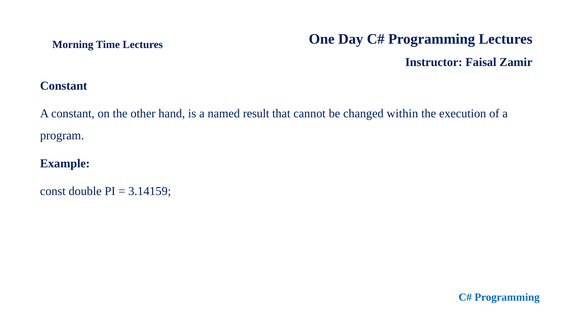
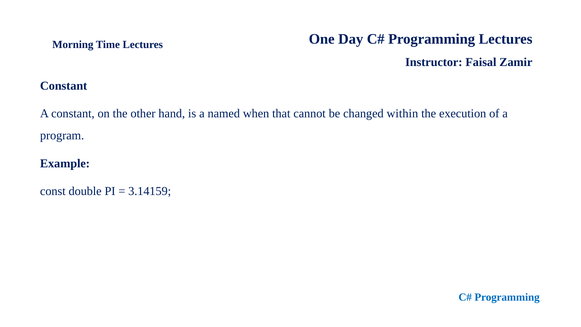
result: result -> when (256, 114)
